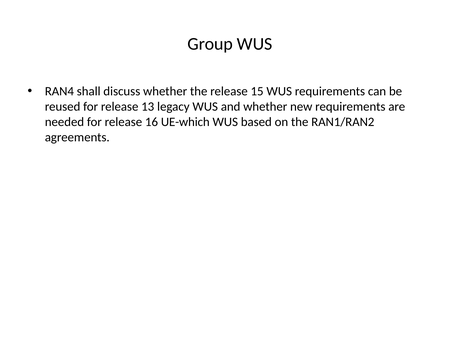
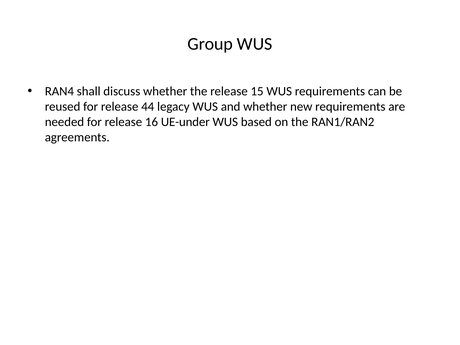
13: 13 -> 44 (148, 107)
UE-which: UE-which -> UE-under (185, 122)
